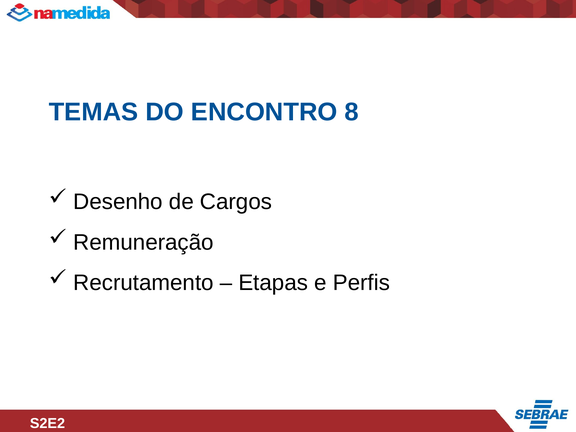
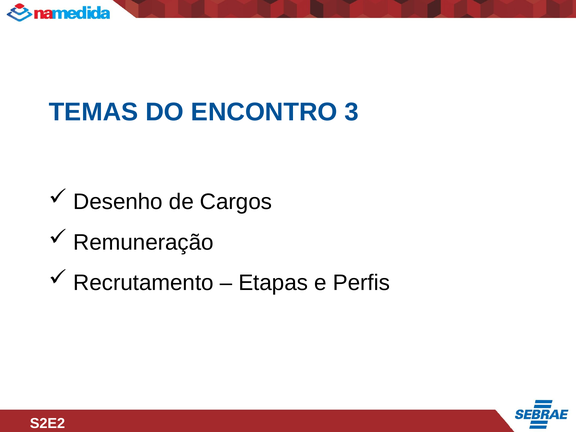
8: 8 -> 3 (352, 112)
